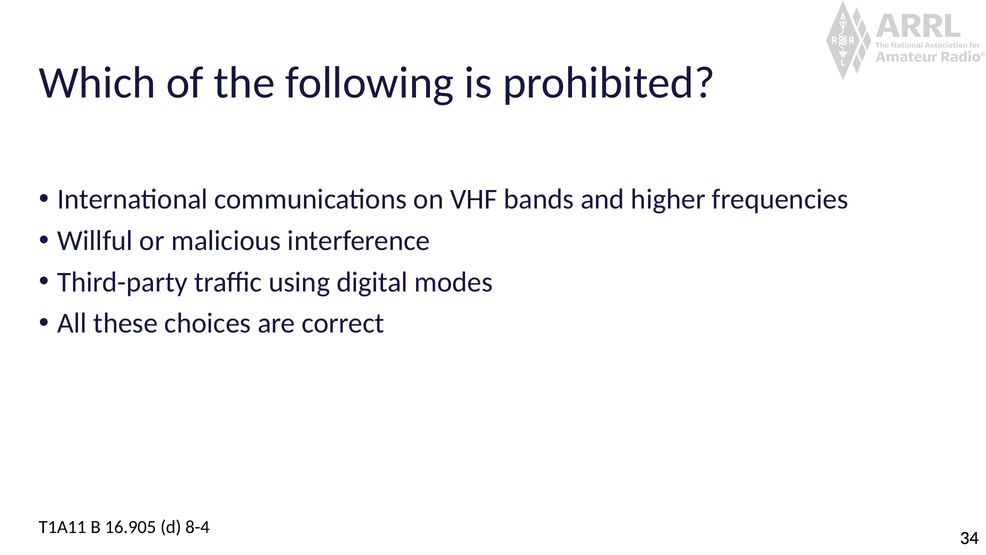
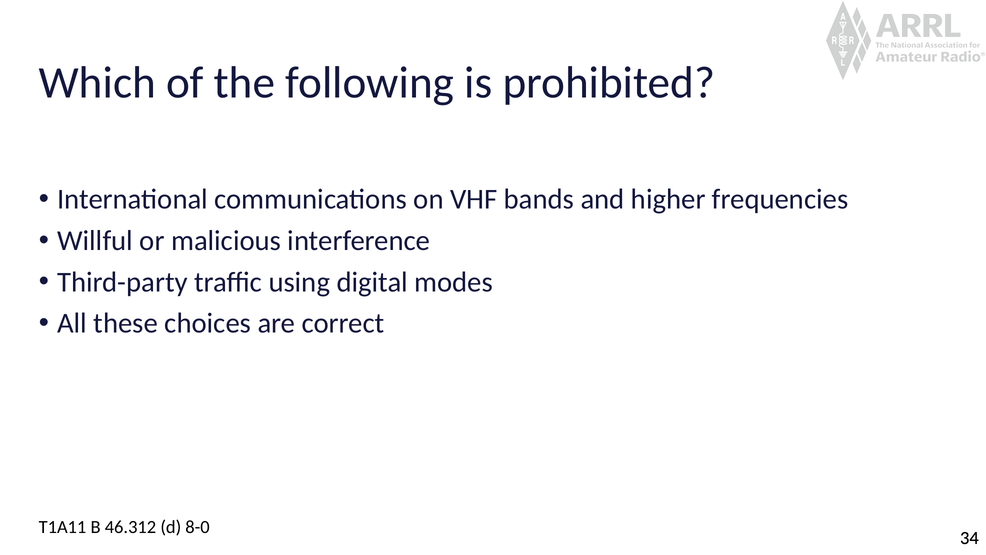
16.905: 16.905 -> 46.312 (130, 527)
8-4: 8-4 -> 8-0 (198, 527)
